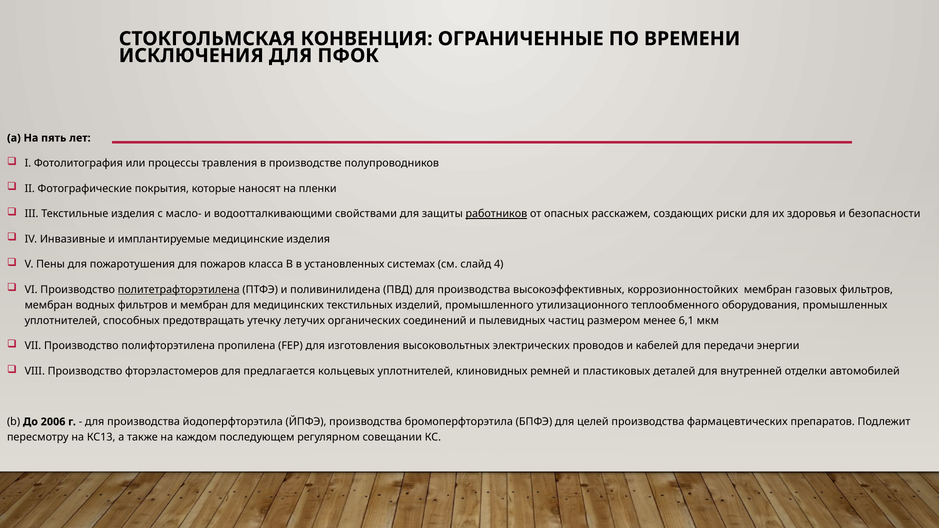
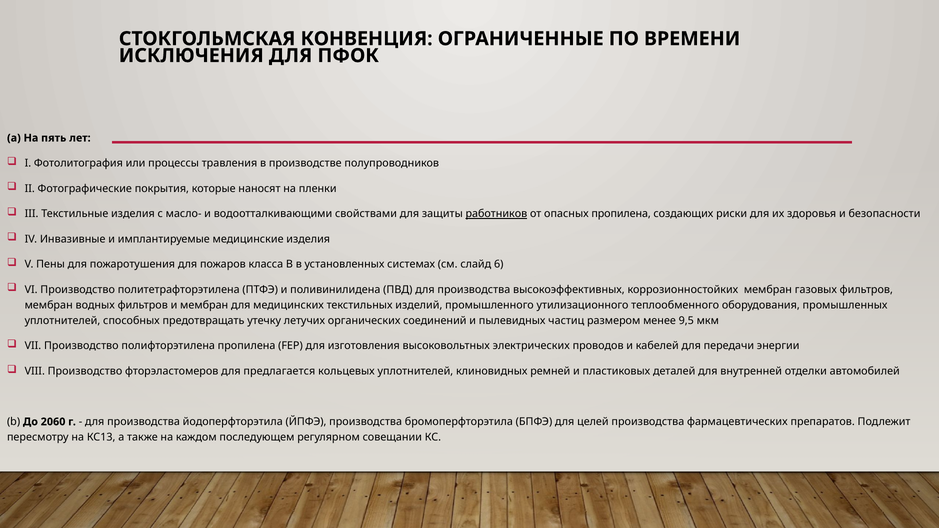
опасных расскажем: расскажем -> пропилена (621, 214)
4: 4 -> 6 (499, 264)
политетрафторэтилена underline: present -> none (179, 290)
6,1: 6,1 -> 9,5 (686, 321)
2006: 2006 -> 2060 (53, 422)
